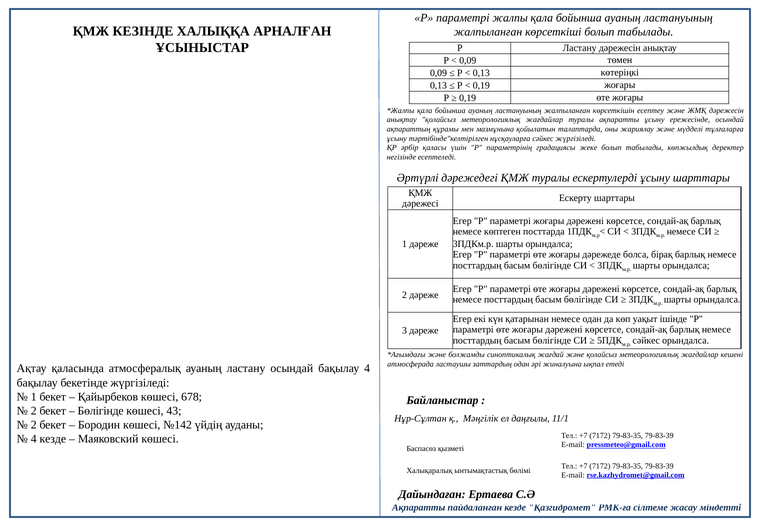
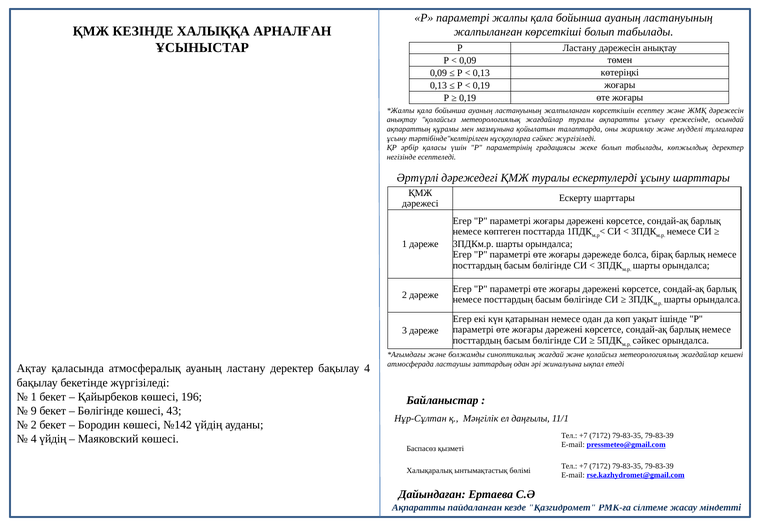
ластану осындай: осындай -> деректер (292, 369)
678: 678 -> 196 (192, 397)
2: 2 -> 9 (34, 411)
4 кезде: кезде -> үйдің (53, 439)
